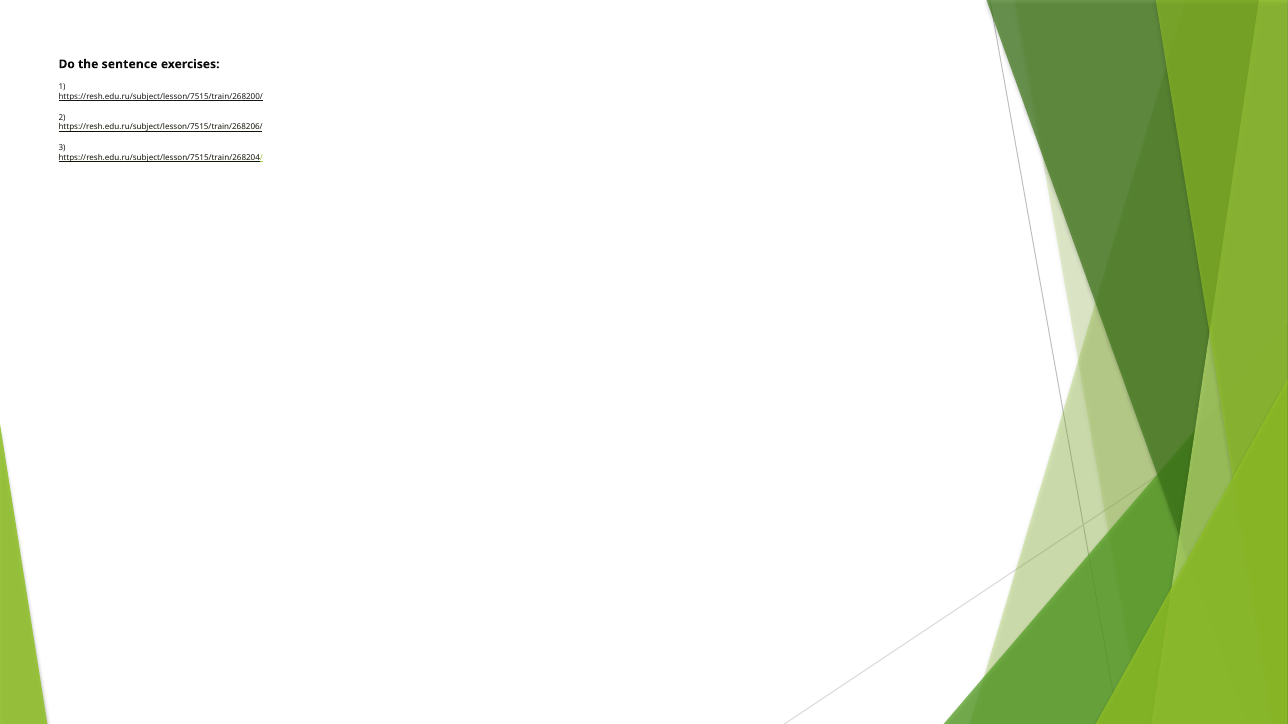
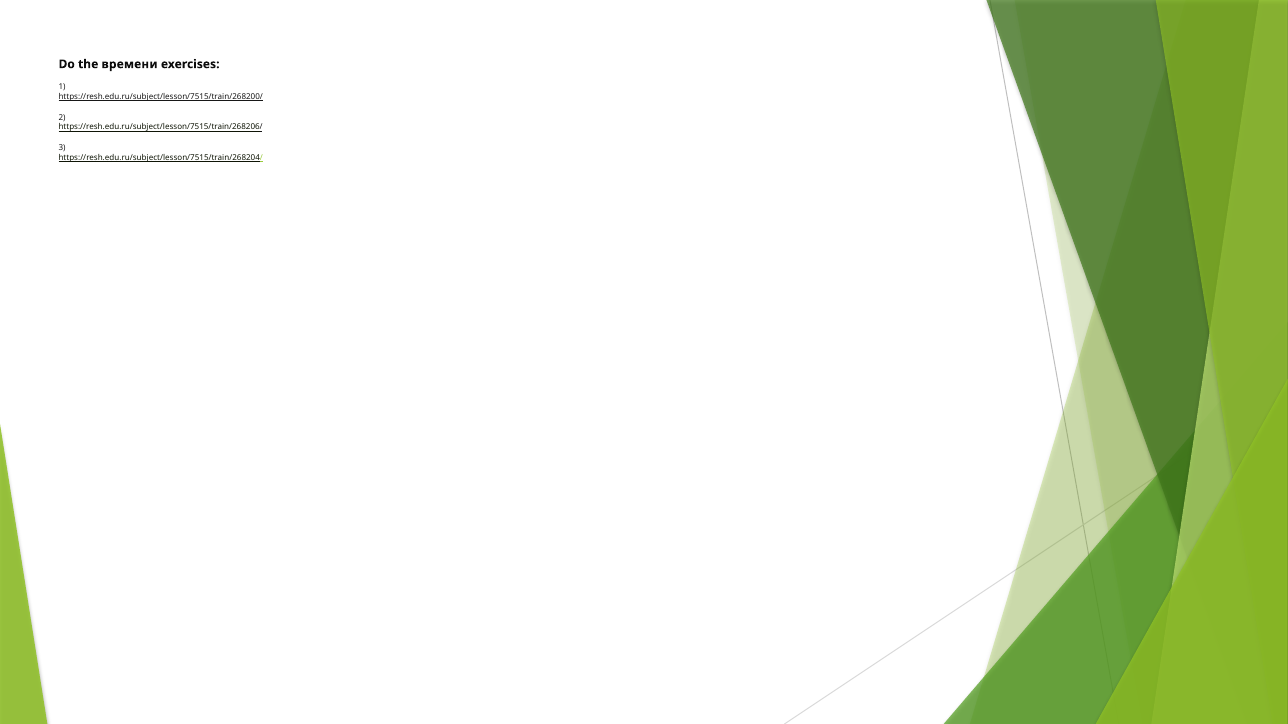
sentence: sentence -> времени (130, 64)
